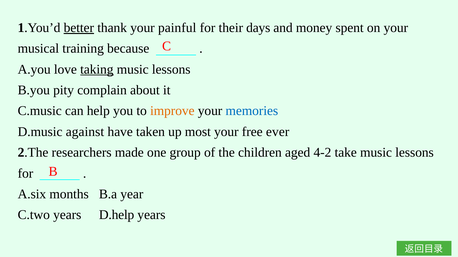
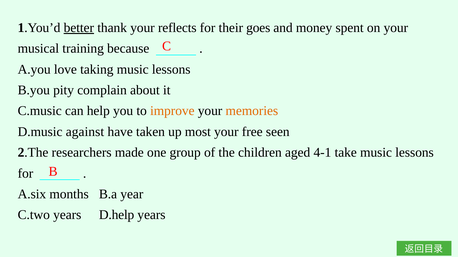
painful: painful -> reflects (177, 28)
days: days -> goes (258, 28)
taking underline: present -> none (97, 70)
memories colour: blue -> orange (252, 111)
ever: ever -> seen (278, 132)
4-2: 4-2 -> 4-1 (322, 153)
